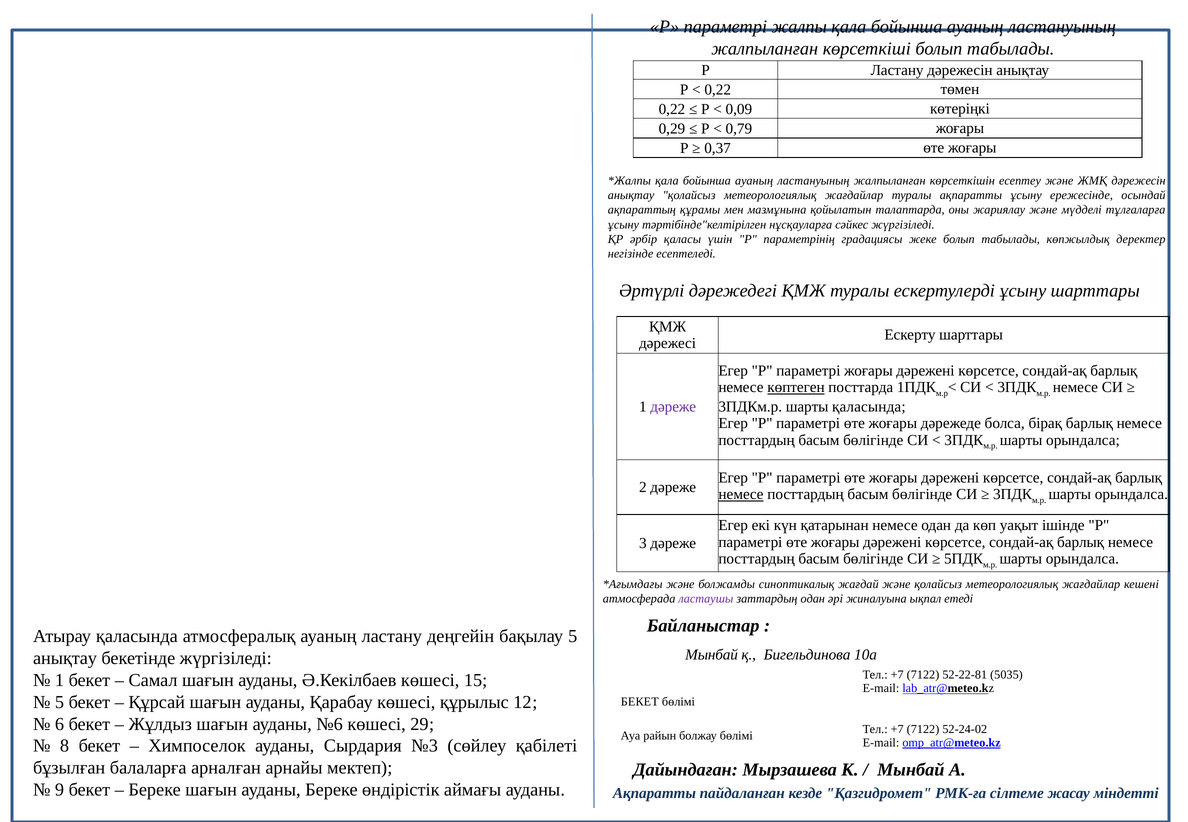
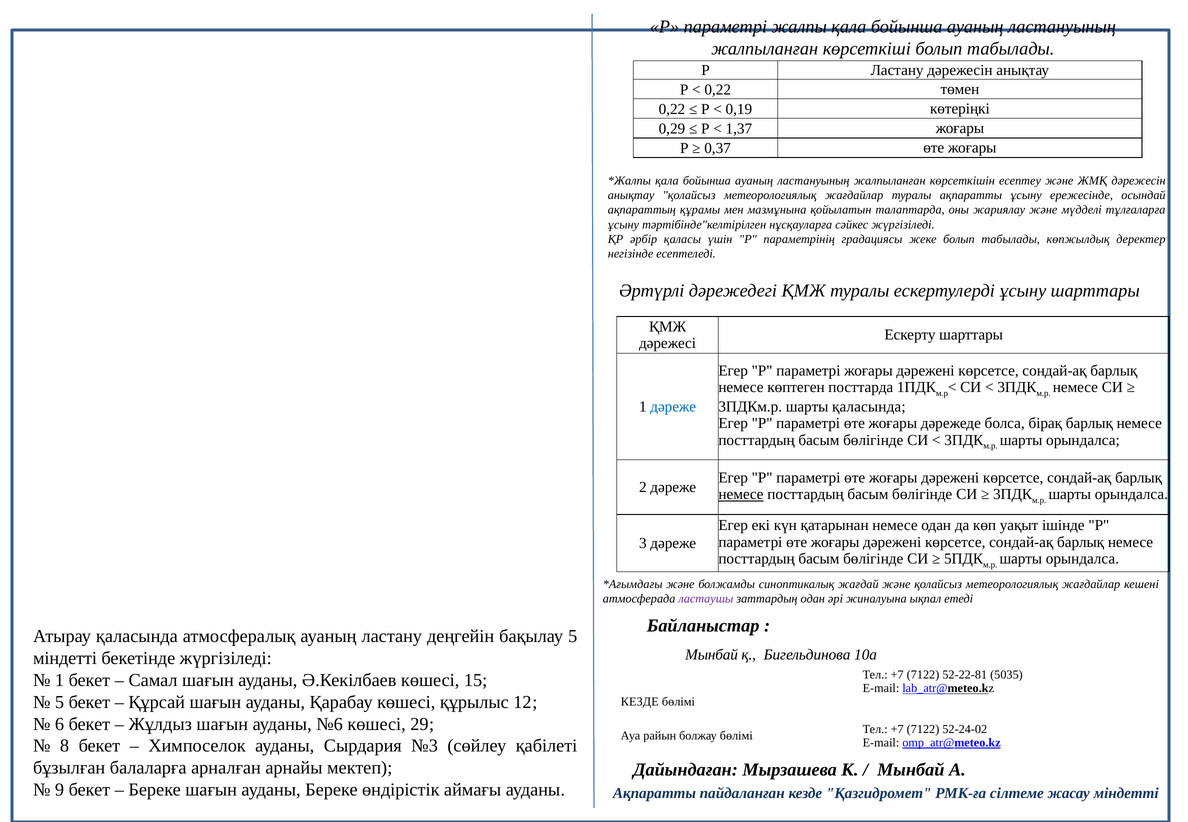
0,09: 0,09 -> 0,19 (739, 109)
0,79: 0,79 -> 1,37 (739, 129)
көптеген underline: present -> none (796, 388)
дәреже colour: purple -> blue (673, 407)
анықтау: анықтау -> міндетті (65, 659)
БЕКЕТ: БЕКЕТ -> КЕЗДЕ (640, 702)
